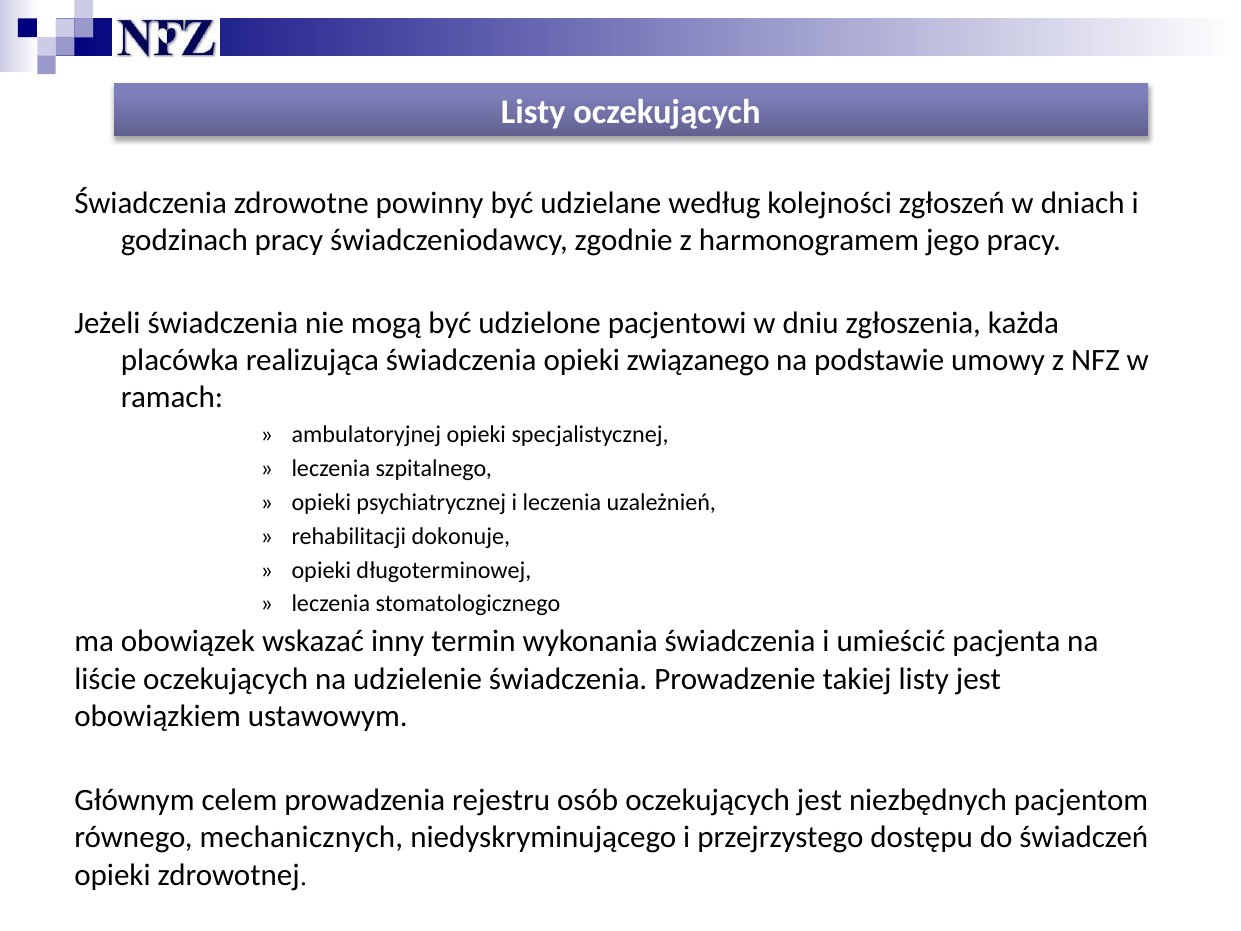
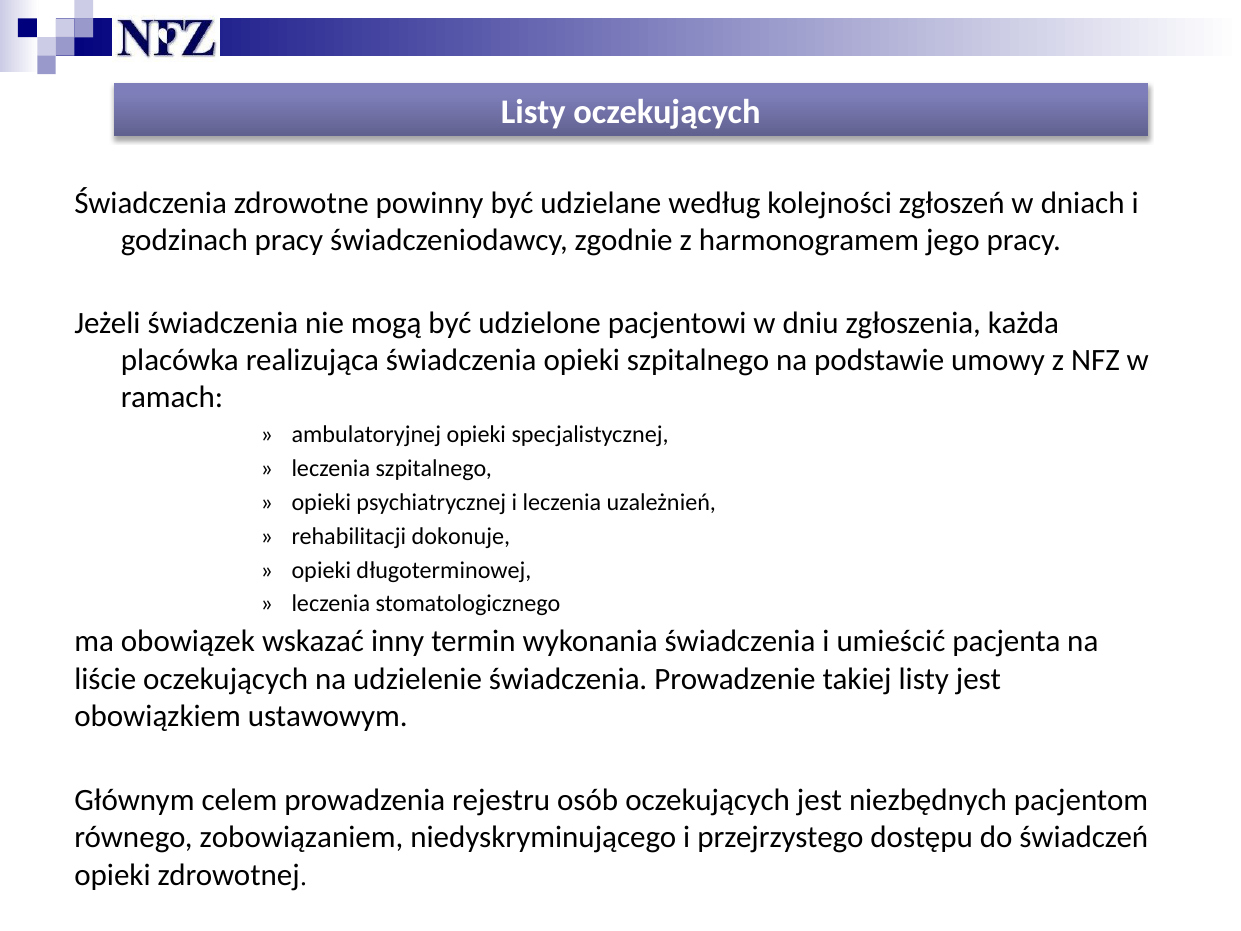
opieki związanego: związanego -> szpitalnego (698, 360)
mechanicznych: mechanicznych -> zobowiązaniem (301, 837)
